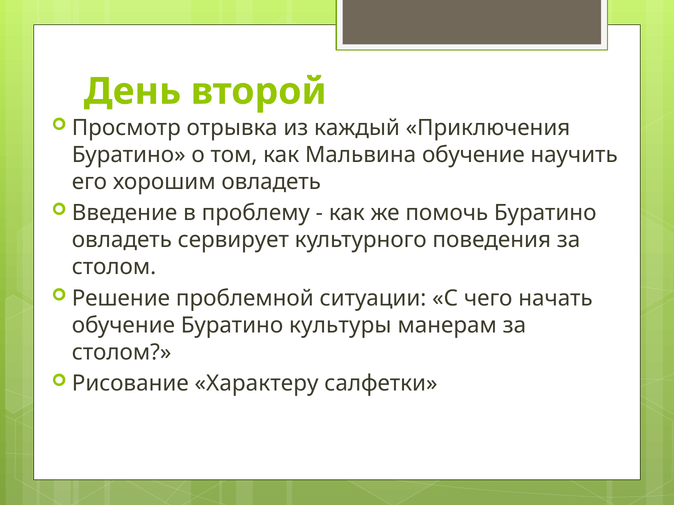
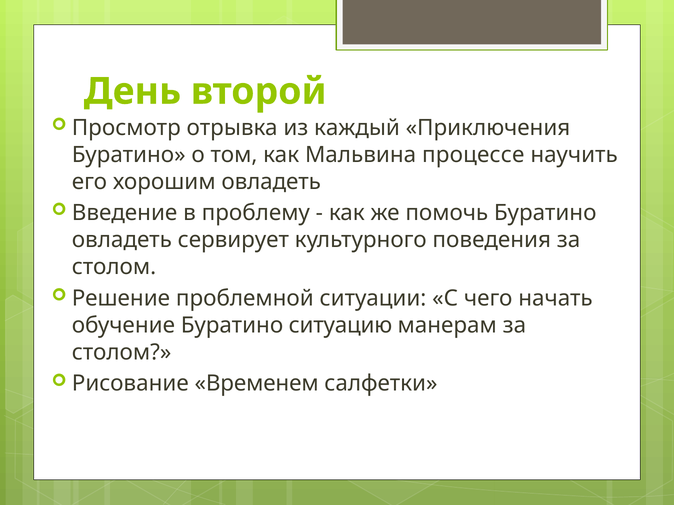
Мальвина обучение: обучение -> процессе (473, 155)
культуры: культуры -> ситуацию (340, 326)
Характеру: Характеру -> Временем (257, 384)
